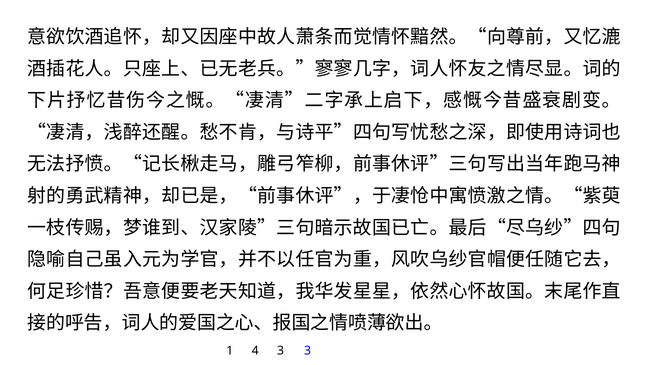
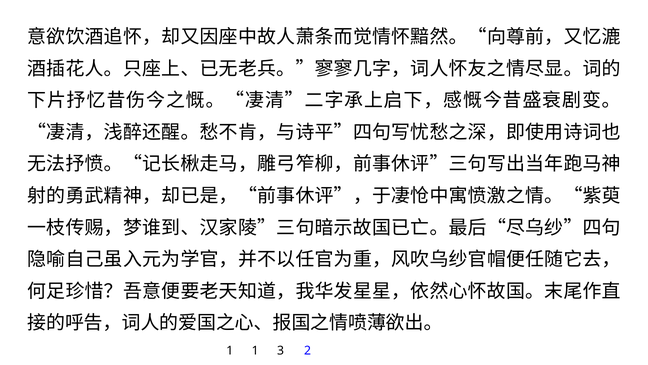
1 4: 4 -> 1 (255, 350)
3 3: 3 -> 2 (308, 350)
